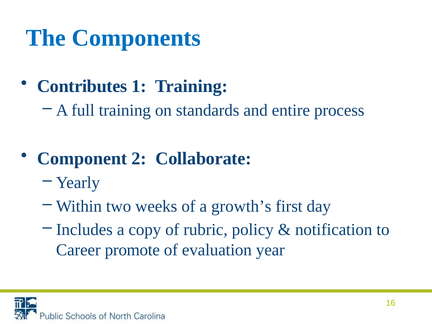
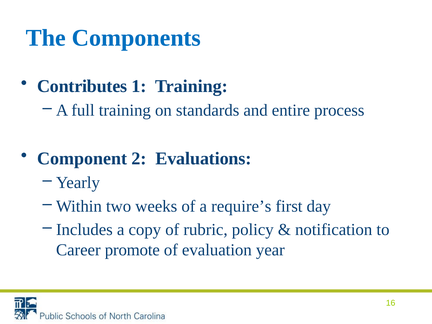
Collaborate: Collaborate -> Evaluations (203, 158)
growth’s: growth’s -> require’s (241, 206)
